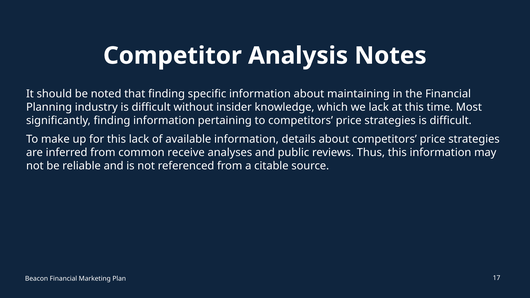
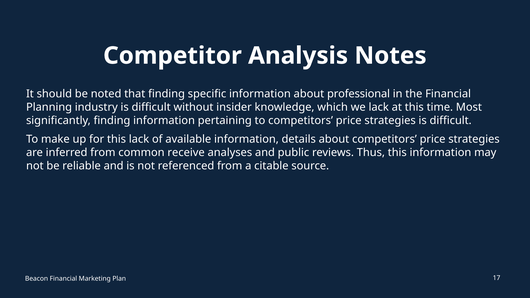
maintaining: maintaining -> professional (359, 94)
